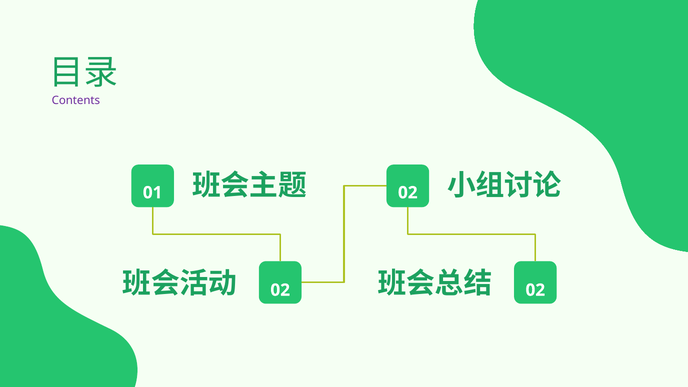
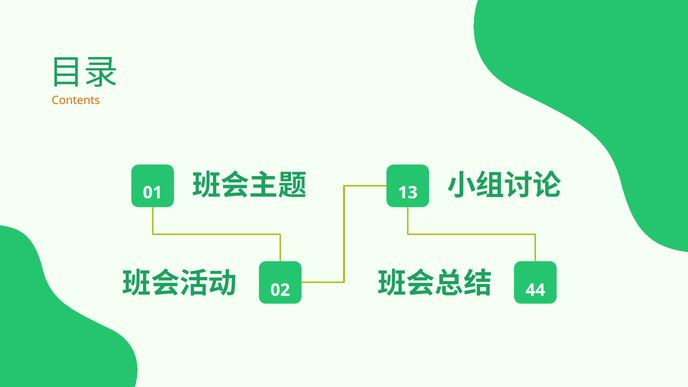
Contents colour: purple -> orange (76, 100)
01 02: 02 -> 13 (408, 193)
02: 02 -> 44 (535, 290)
